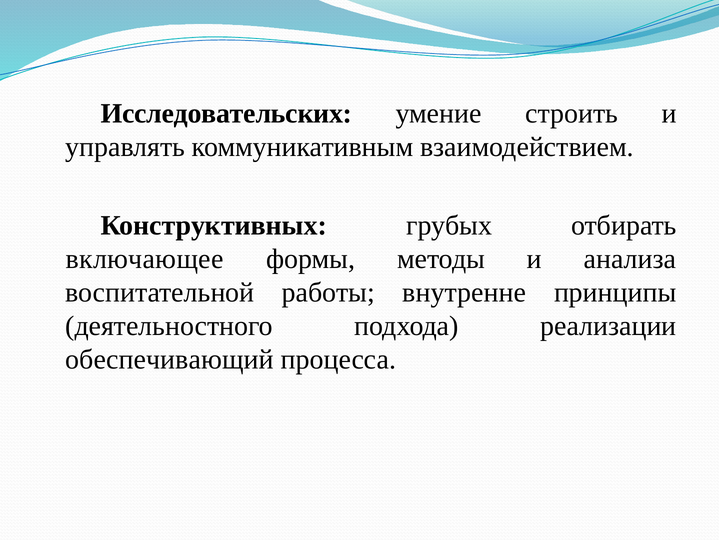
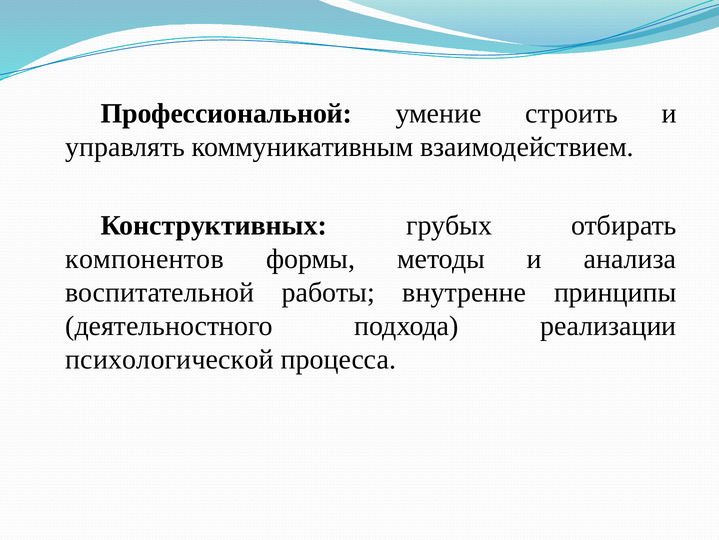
Исследовательских: Исследовательских -> Профессиональной (226, 114)
включающее: включающее -> компонентов (145, 259)
обеспечивающий: обеспечивающий -> психологической (170, 359)
